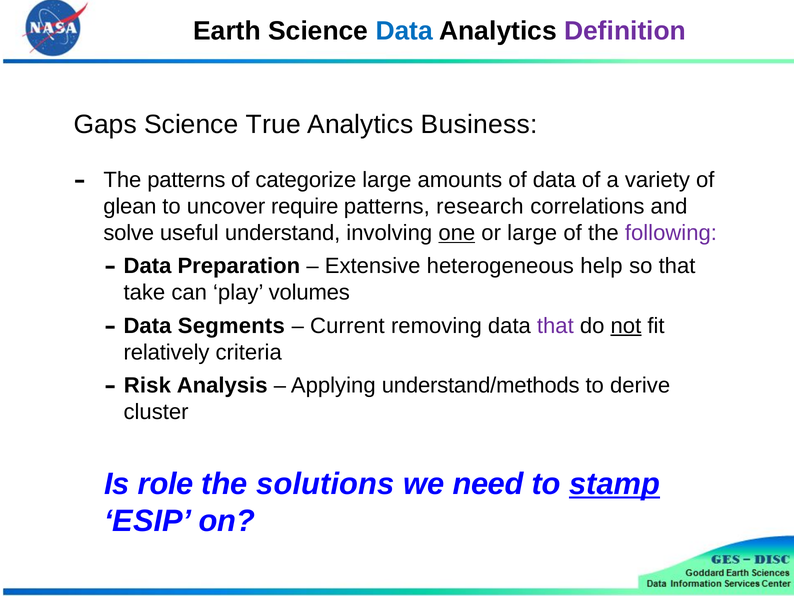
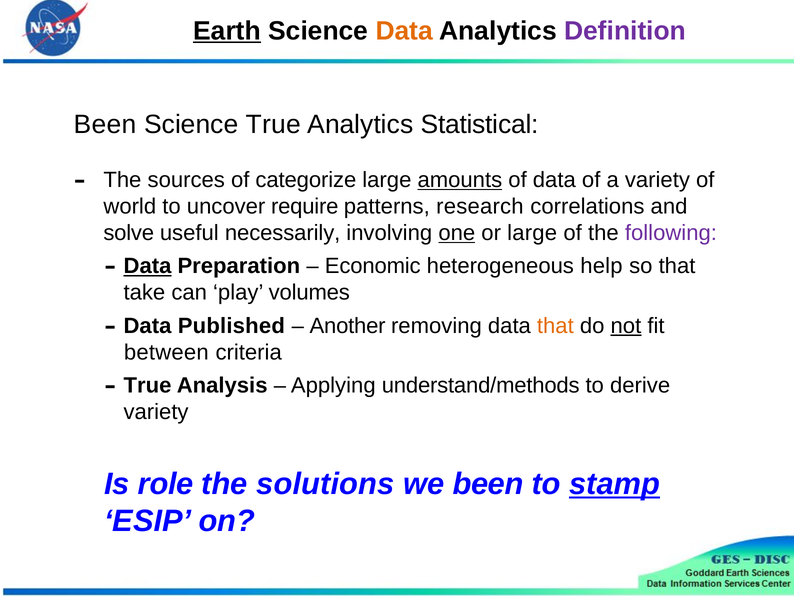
Earth underline: none -> present (227, 31)
Data colour: blue -> orange (404, 31)
Gaps: Gaps -> Been (105, 125)
Business: Business -> Statistical (480, 125)
The patterns: patterns -> sources (186, 180)
amounts underline: none -> present (460, 180)
glean: glean -> world (130, 206)
understand: understand -> necessarily (283, 233)
Data underline: none -> present (147, 266)
Extensive: Extensive -> Economic (373, 266)
Segments: Segments -> Published (231, 326)
Current: Current -> Another (348, 326)
that colour: purple -> orange (555, 326)
relatively: relatively -> between (166, 352)
Risk: Risk -> True (147, 385)
cluster: cluster -> variety (156, 412)
we need: need -> been (488, 484)
